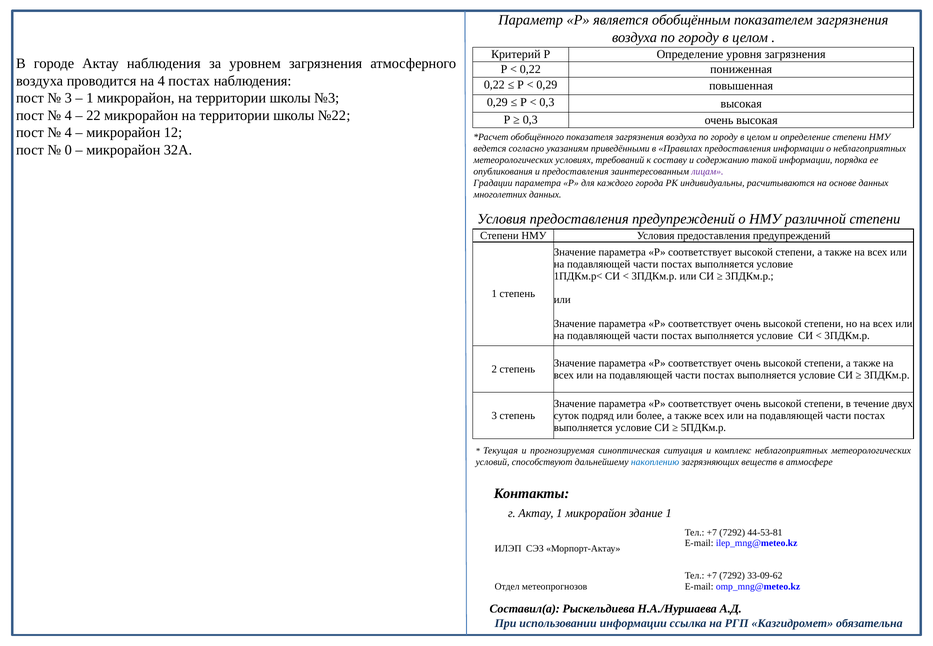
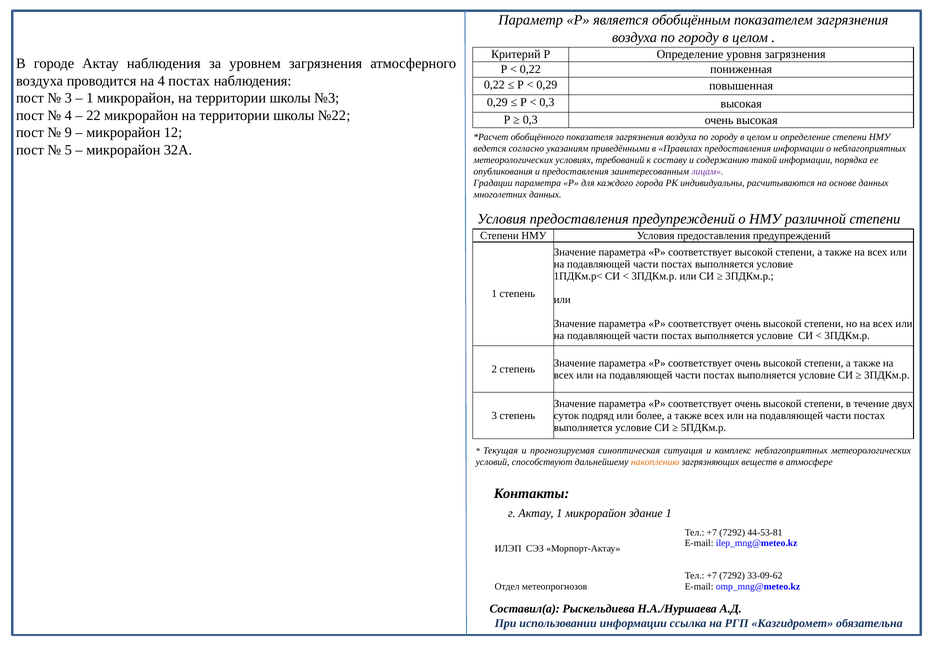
4: 4 -> 9 (68, 133)
0: 0 -> 5 (68, 150)
накоплению colour: blue -> orange (655, 462)
